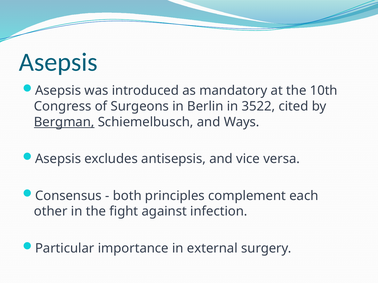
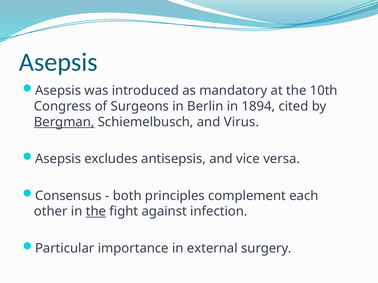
3522: 3522 -> 1894 (258, 106)
Ways: Ways -> Virus (241, 122)
the underline: none -> present (96, 212)
